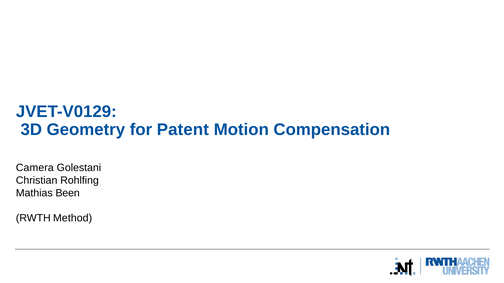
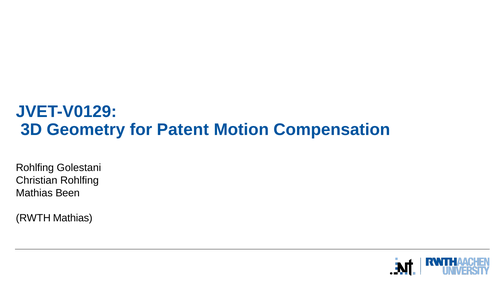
Camera: Camera -> Rohlfing (35, 168)
RWTH Method: Method -> Mathias (73, 218)
